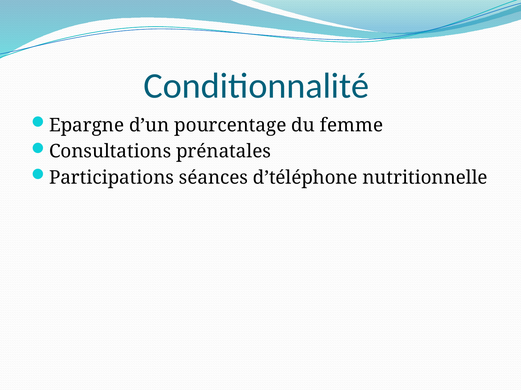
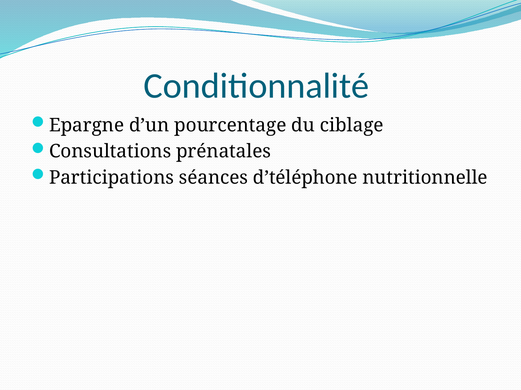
femme: femme -> ciblage (352, 125)
